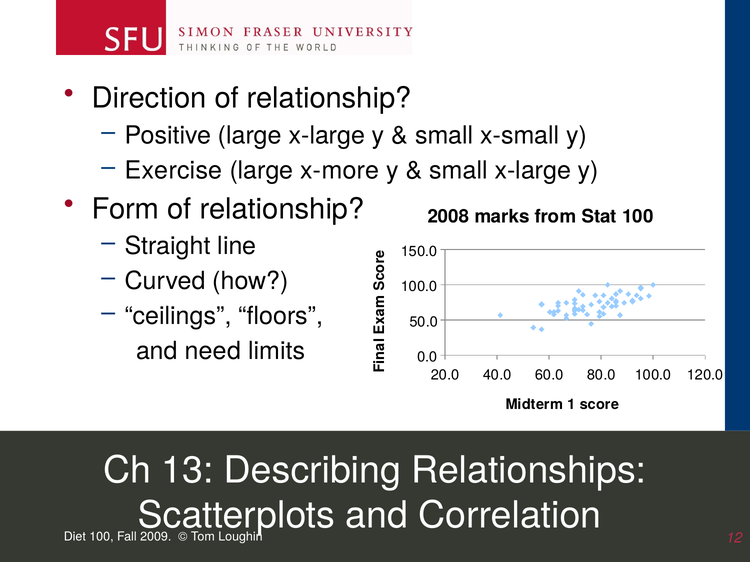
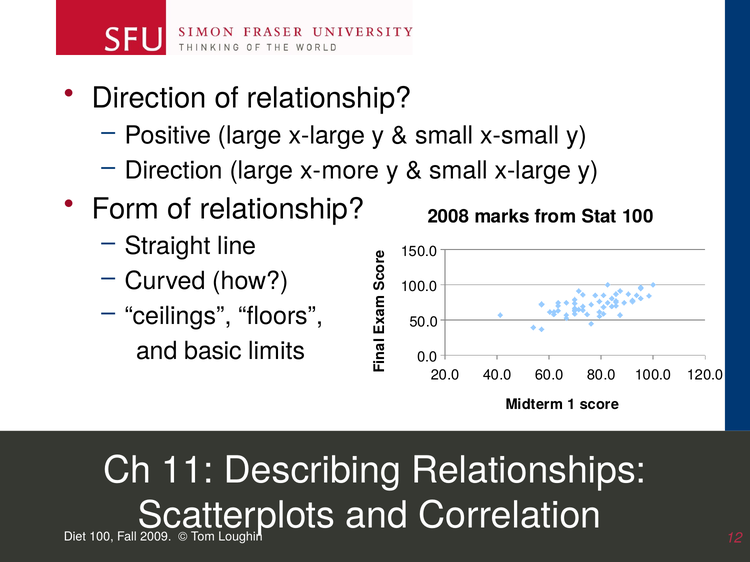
Exercise: Exercise -> Direction (174, 171)
need: need -> basic (213, 351)
13: 13 -> 11 (188, 471)
